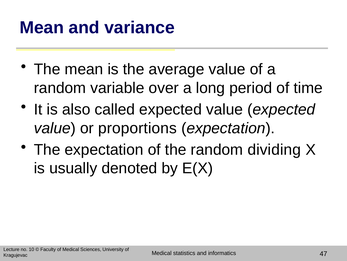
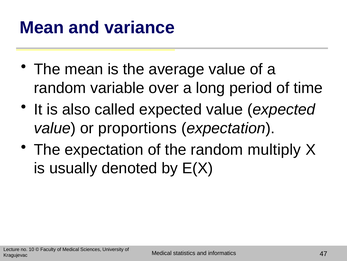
dividing: dividing -> multiply (274, 149)
